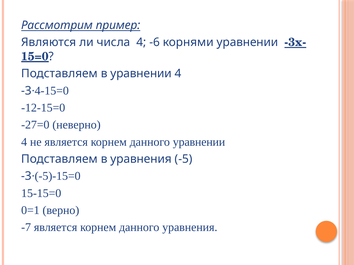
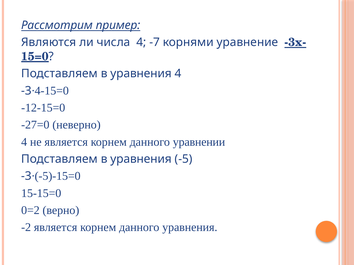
-6: -6 -> -7 (155, 42)
корнями уравнении: уравнении -> уравнение (247, 42)
уравнении: уравнении -> уравнения (141, 74)
0=1: 0=1 -> 0=2 (30, 211)
-7: -7 -> -2 (26, 228)
